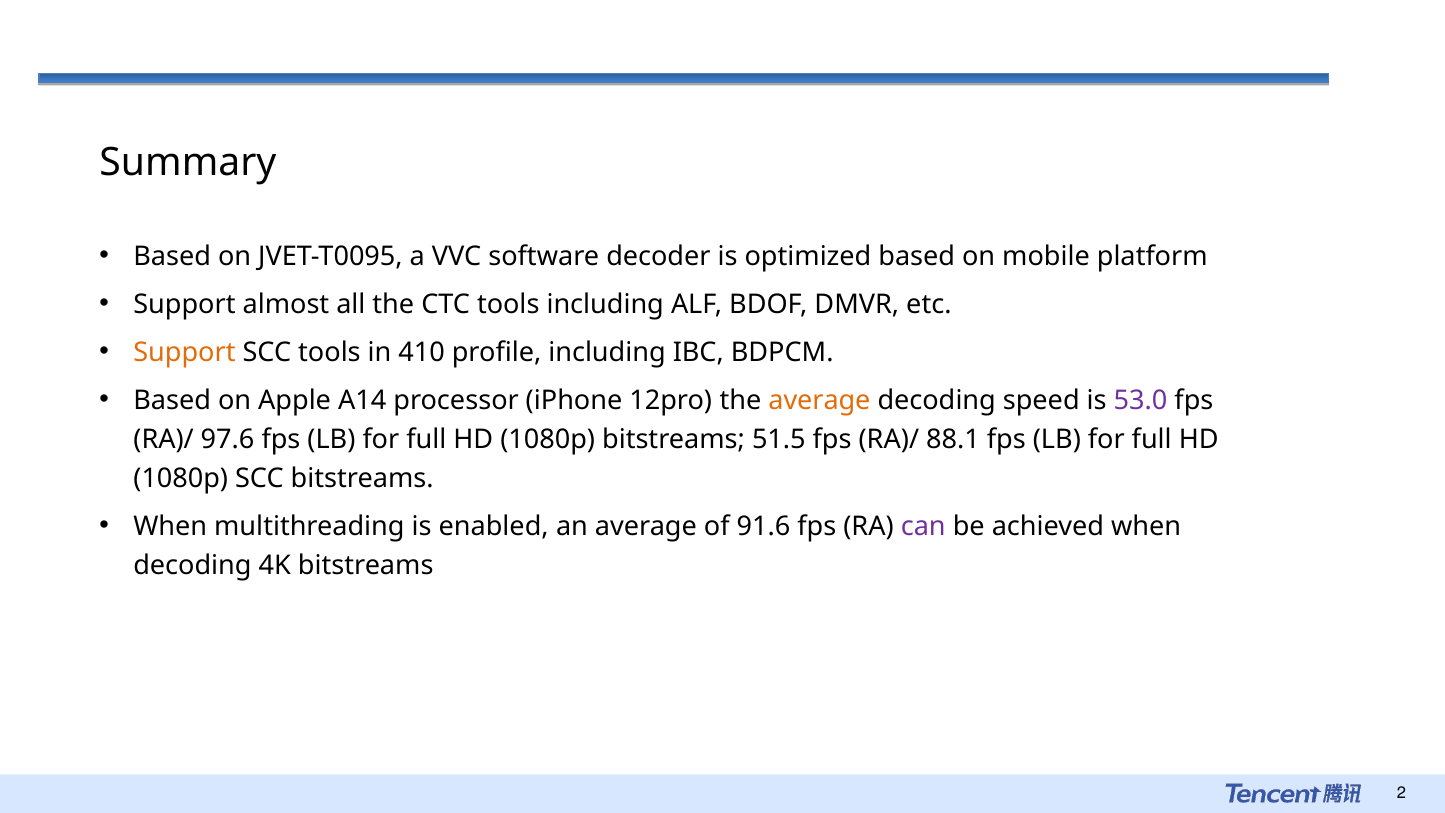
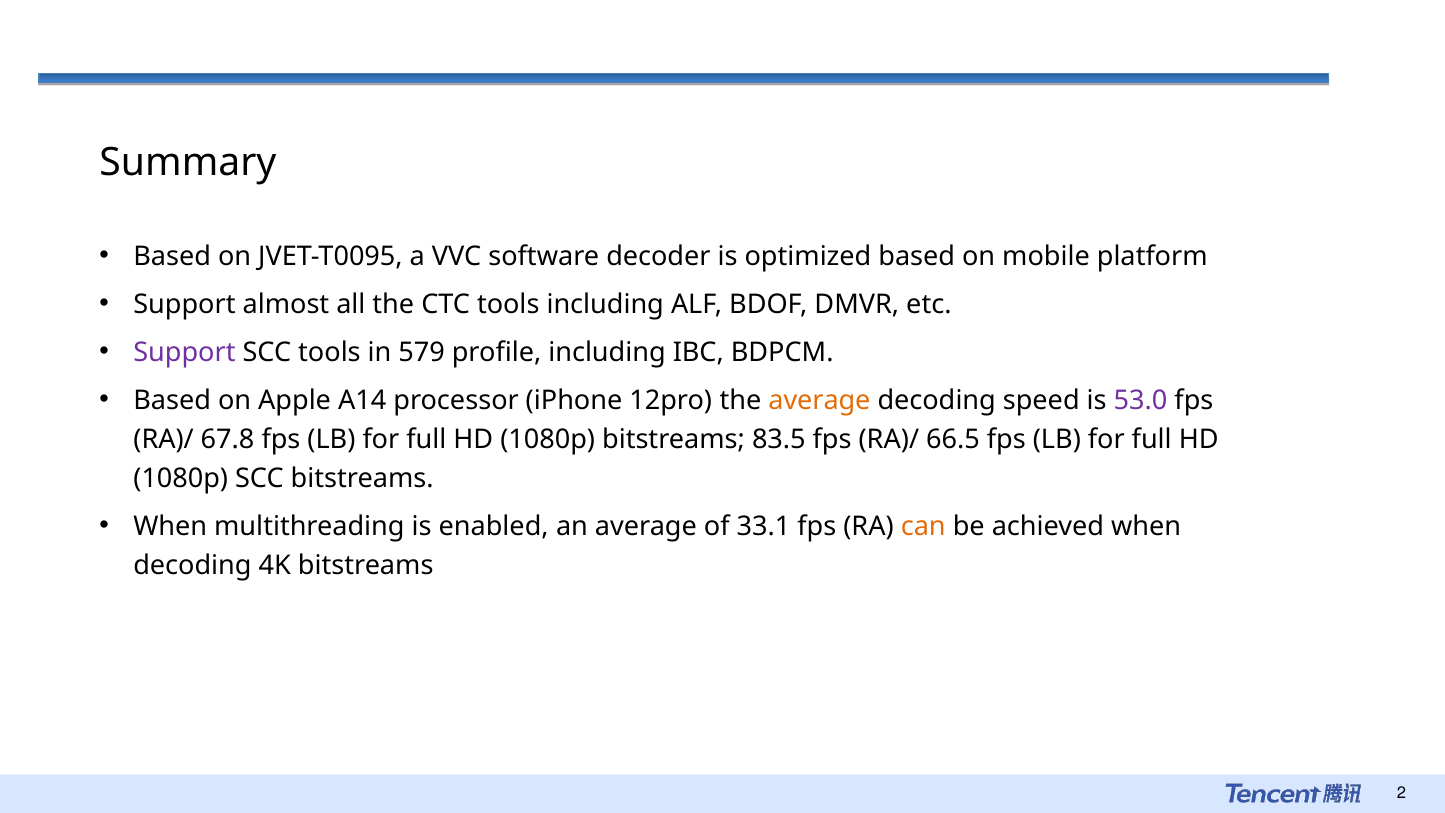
Support colour: orange -> purple (184, 352)
410: 410 -> 579 (422, 352)
97.6: 97.6 -> 67.8 (228, 439)
51.5: 51.5 -> 83.5 (779, 439)
88.1: 88.1 -> 66.5 (953, 439)
91.6: 91.6 -> 33.1 (764, 526)
can colour: purple -> orange (923, 526)
